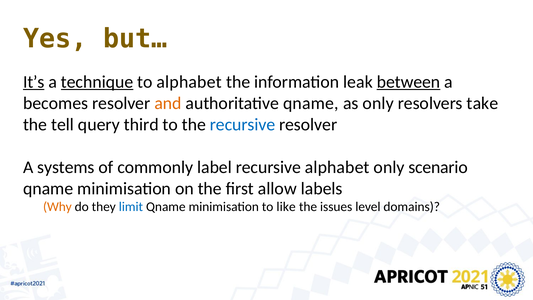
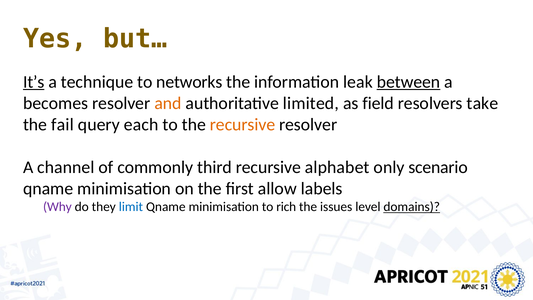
technique underline: present -> none (97, 82)
to alphabet: alphabet -> networks (189, 82)
authoritative qname: qname -> limited (311, 103)
as only: only -> field (378, 103)
tell: tell -> fail (62, 125)
third: third -> each (141, 125)
recursive colour: blue -> orange (243, 125)
systems: systems -> channel (66, 167)
label: label -> third (215, 167)
Why colour: orange -> purple (57, 207)
like: like -> rich (286, 207)
domains underline: none -> present (412, 207)
